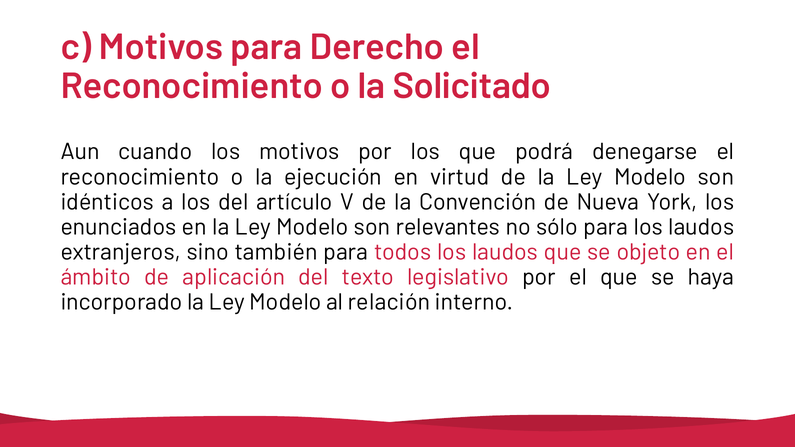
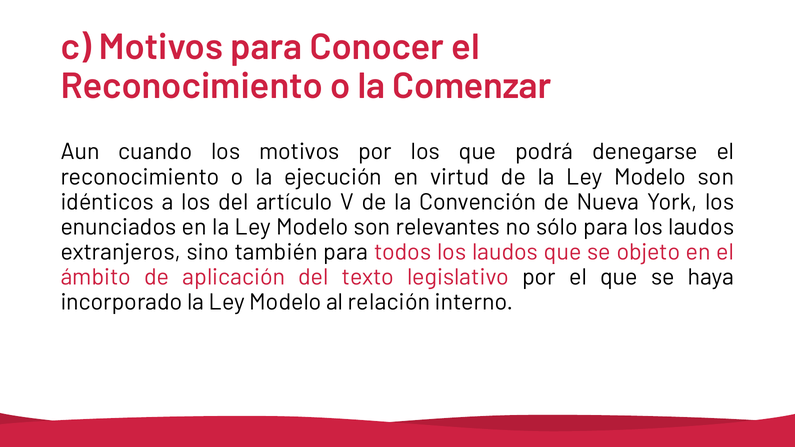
Derecho: Derecho -> Conocer (377, 47)
Solicitado: Solicitado -> Comenzar (472, 86)
